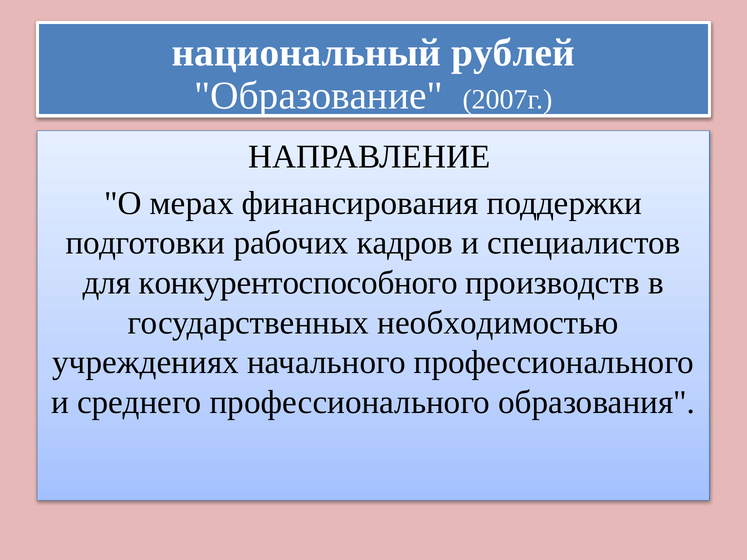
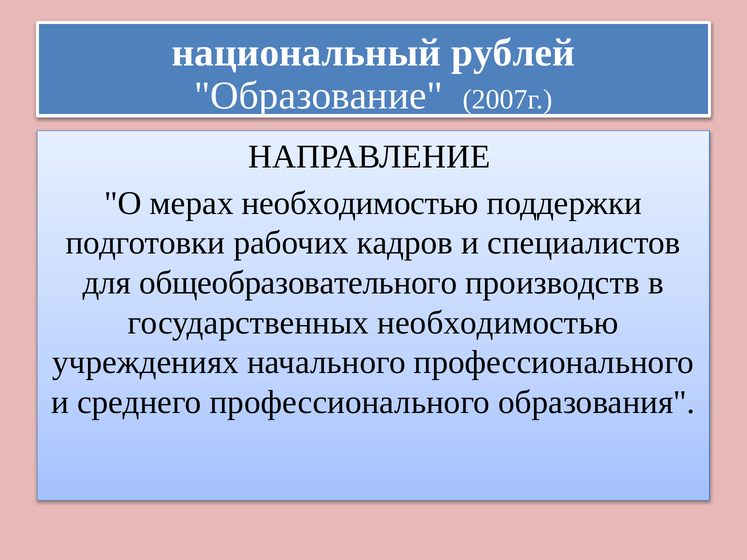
мерах финансирования: финансирования -> необходимостью (360, 203)
конкурентоспособного: конкурентоспособного -> общеобразовательного (298, 283)
